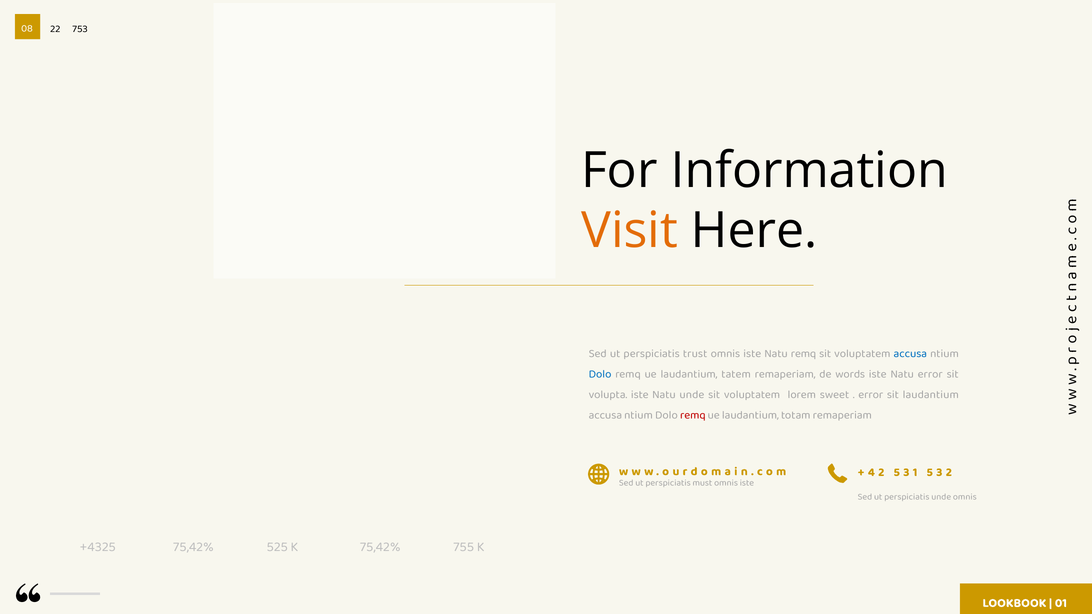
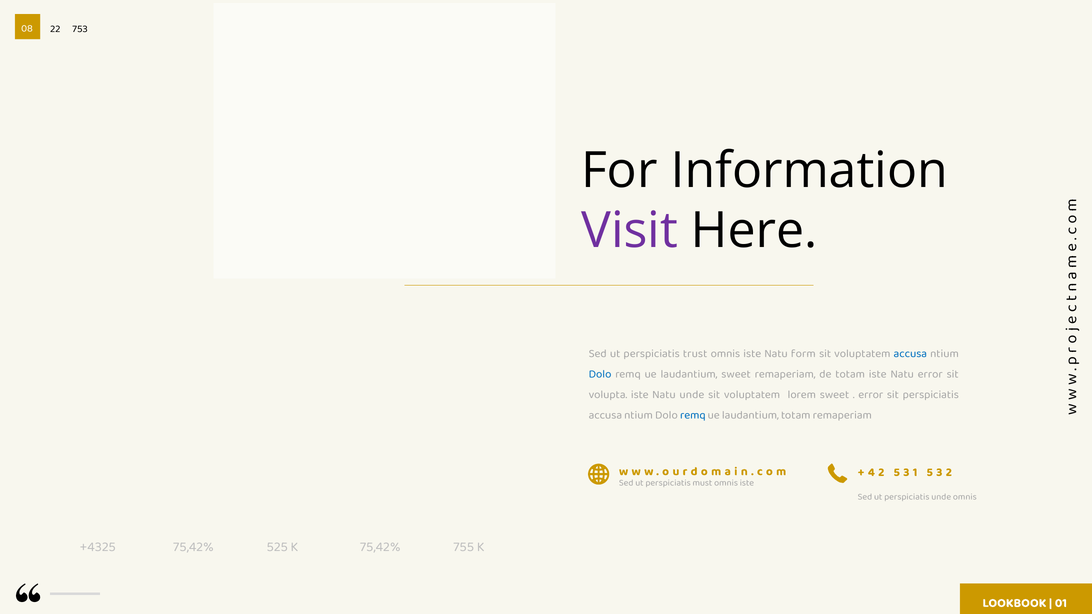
Visit colour: orange -> purple (630, 231)
Natu remq: remq -> form (803, 353)
laudantium tatem: tatem -> sweet (736, 374)
de words: words -> totam (850, 374)
sit laudantium: laudantium -> perspiciatis (931, 394)
remq colour: red -> blue (693, 415)
